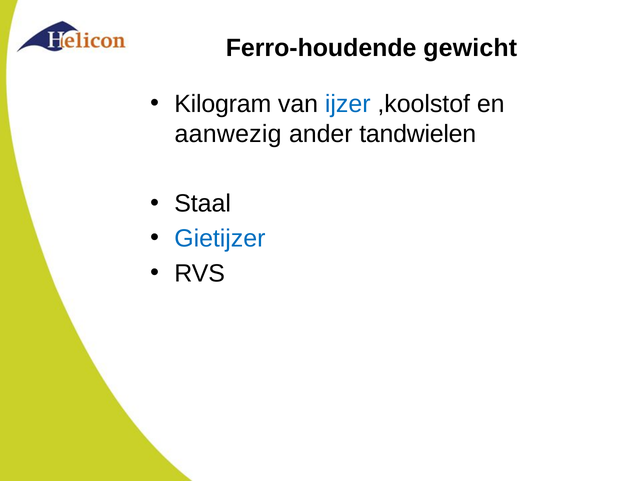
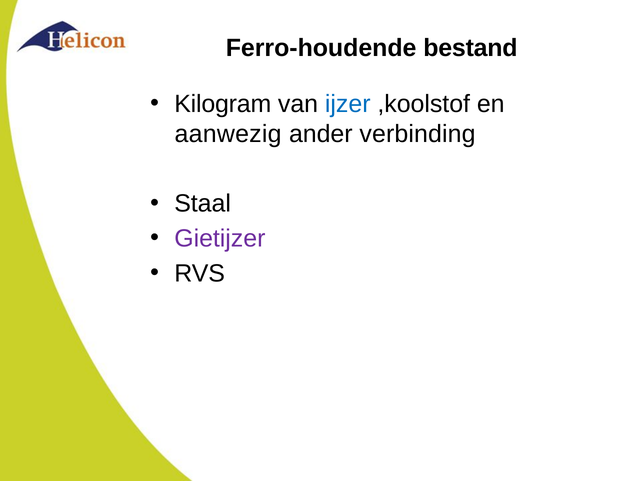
gewicht: gewicht -> bestand (470, 48)
tandwielen: tandwielen -> verbinding (418, 134)
Gietijzer colour: blue -> purple (220, 239)
